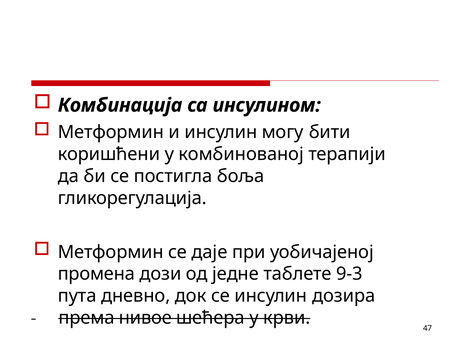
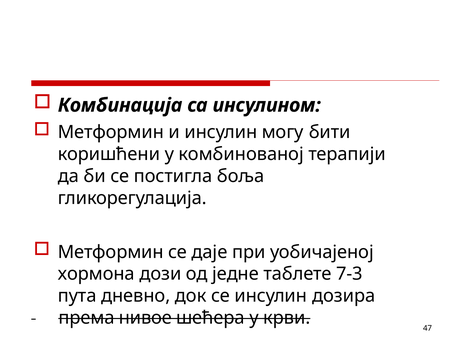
промена: промена -> хормона (96, 274)
9-3: 9-3 -> 7-3 (349, 274)
